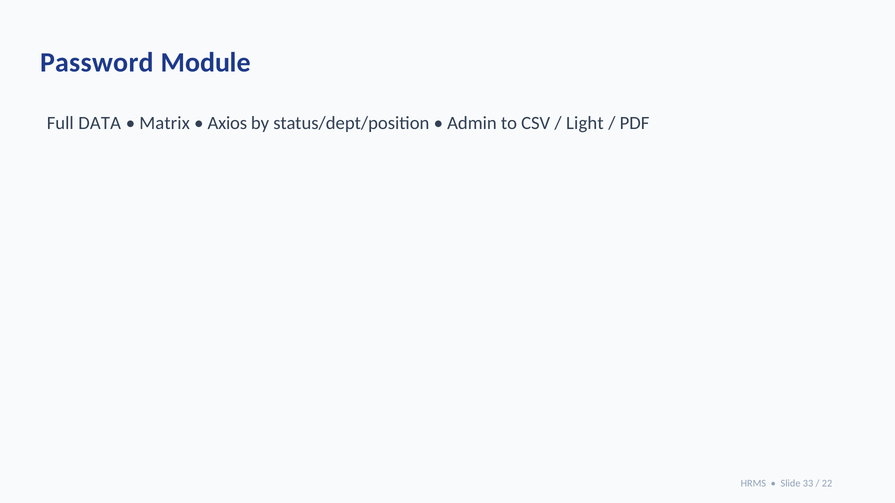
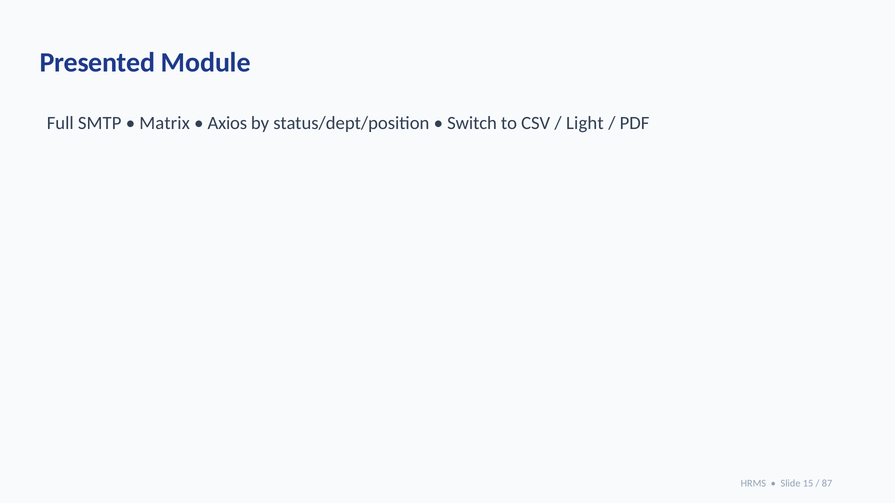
Password: Password -> Presented (97, 62)
DATA: DATA -> SMTP (100, 123)
Admin: Admin -> Switch (472, 123)
33: 33 -> 15 (808, 484)
22: 22 -> 87 (827, 484)
